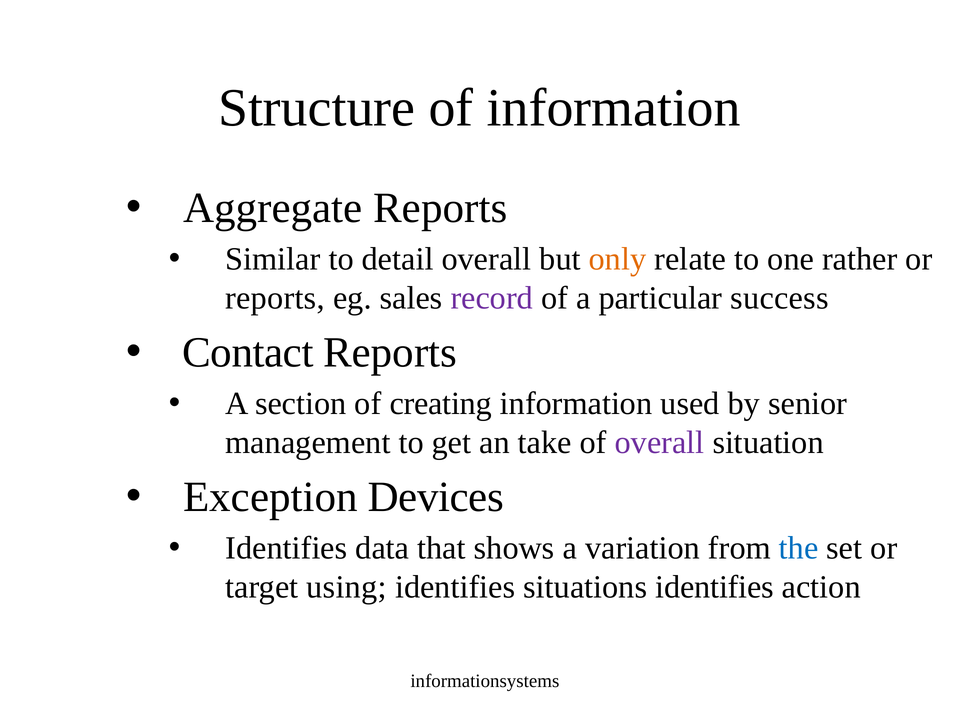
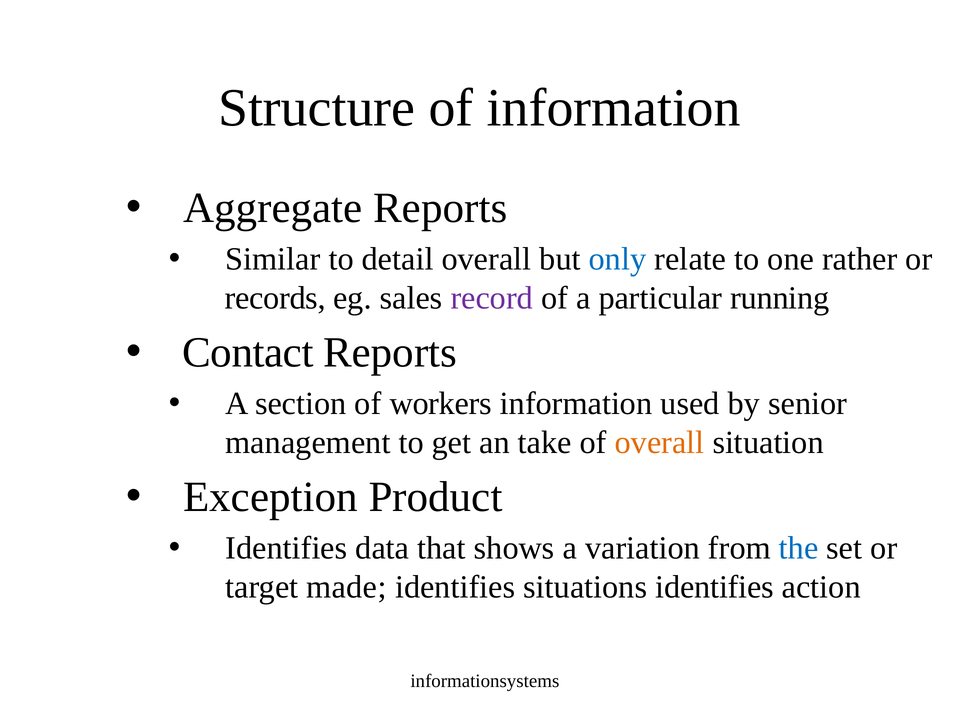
only colour: orange -> blue (618, 259)
reports: reports -> records (275, 298)
success: success -> running (780, 298)
creating: creating -> workers (441, 403)
overall colour: purple -> orange (660, 442)
Devices: Devices -> Product (436, 497)
using: using -> made (346, 587)
